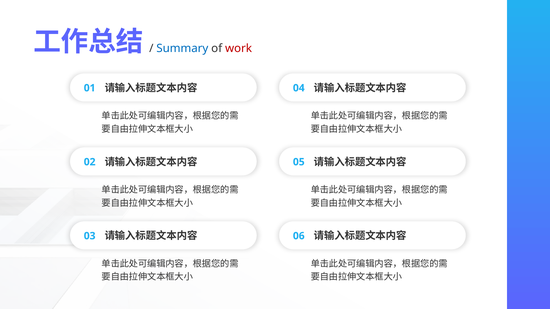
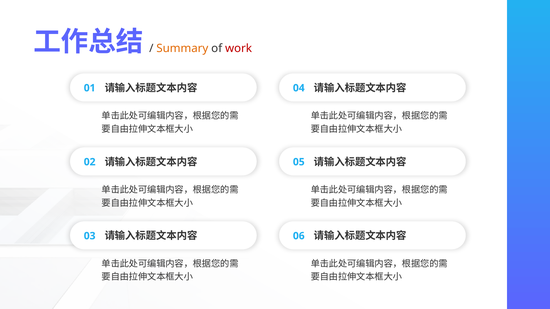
Summary colour: blue -> orange (182, 48)
